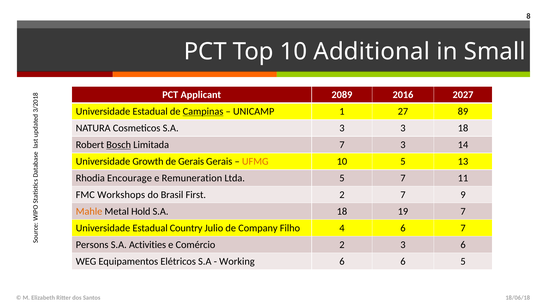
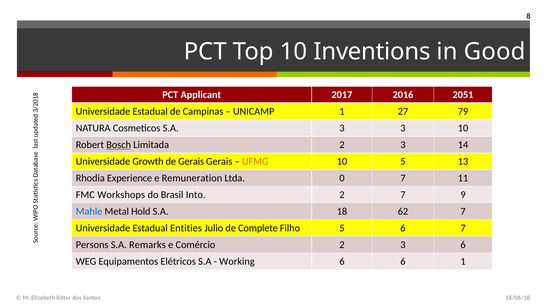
Additional: Additional -> Inventions (372, 52)
Small: Small -> Good (495, 52)
2089: 2089 -> 2017 (342, 95)
2027: 2027 -> 2051 (463, 95)
Campinas underline: present -> none (203, 111)
89: 89 -> 79 (463, 111)
3 18: 18 -> 10 (463, 128)
Limitada 7: 7 -> 2 (342, 145)
Encourage: Encourage -> Experience (130, 178)
Ltda 5: 5 -> 0 (342, 178)
First: First -> Into (196, 195)
Mahle colour: orange -> blue (89, 211)
19: 19 -> 62 (403, 211)
Country: Country -> Entities (186, 228)
Company: Company -> Complete (258, 228)
Filho 4: 4 -> 5 (342, 228)
Activities: Activities -> Remarks (147, 244)
6 5: 5 -> 1 (463, 261)
